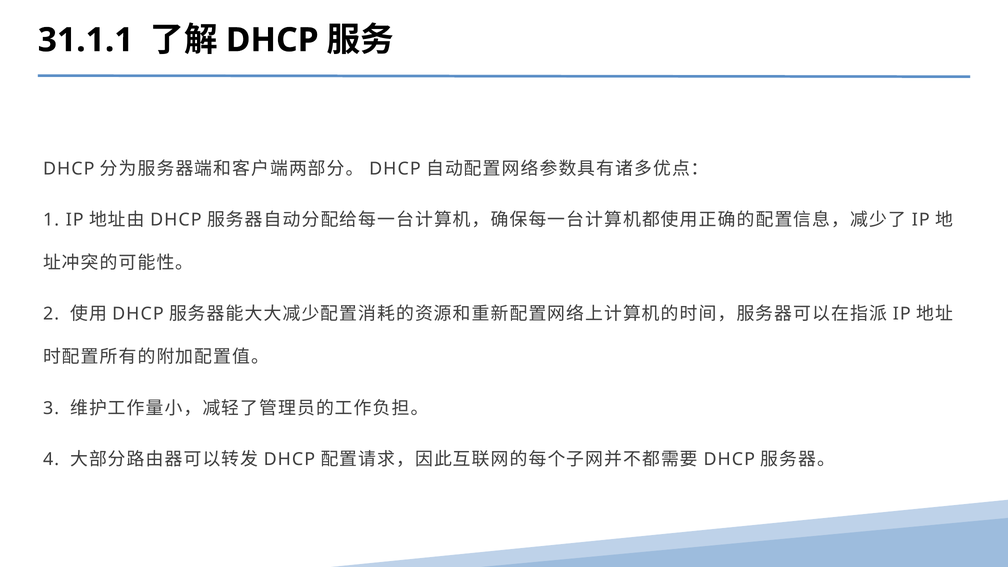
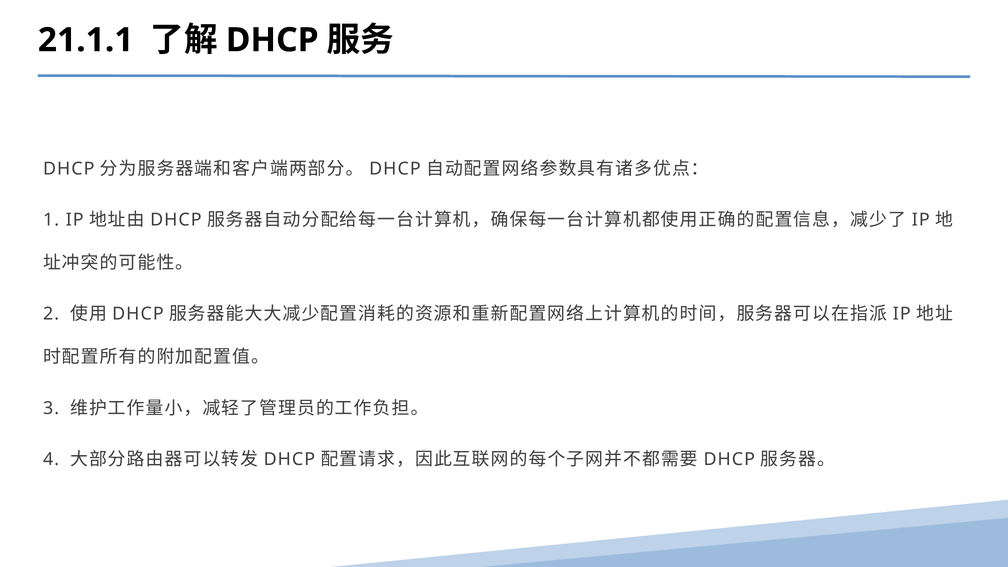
31.1.1: 31.1.1 -> 21.1.1 (86, 40)
